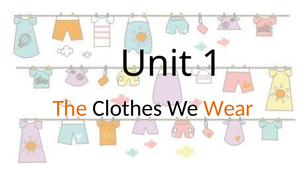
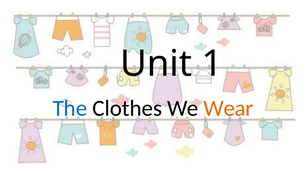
The colour: orange -> blue (70, 108)
